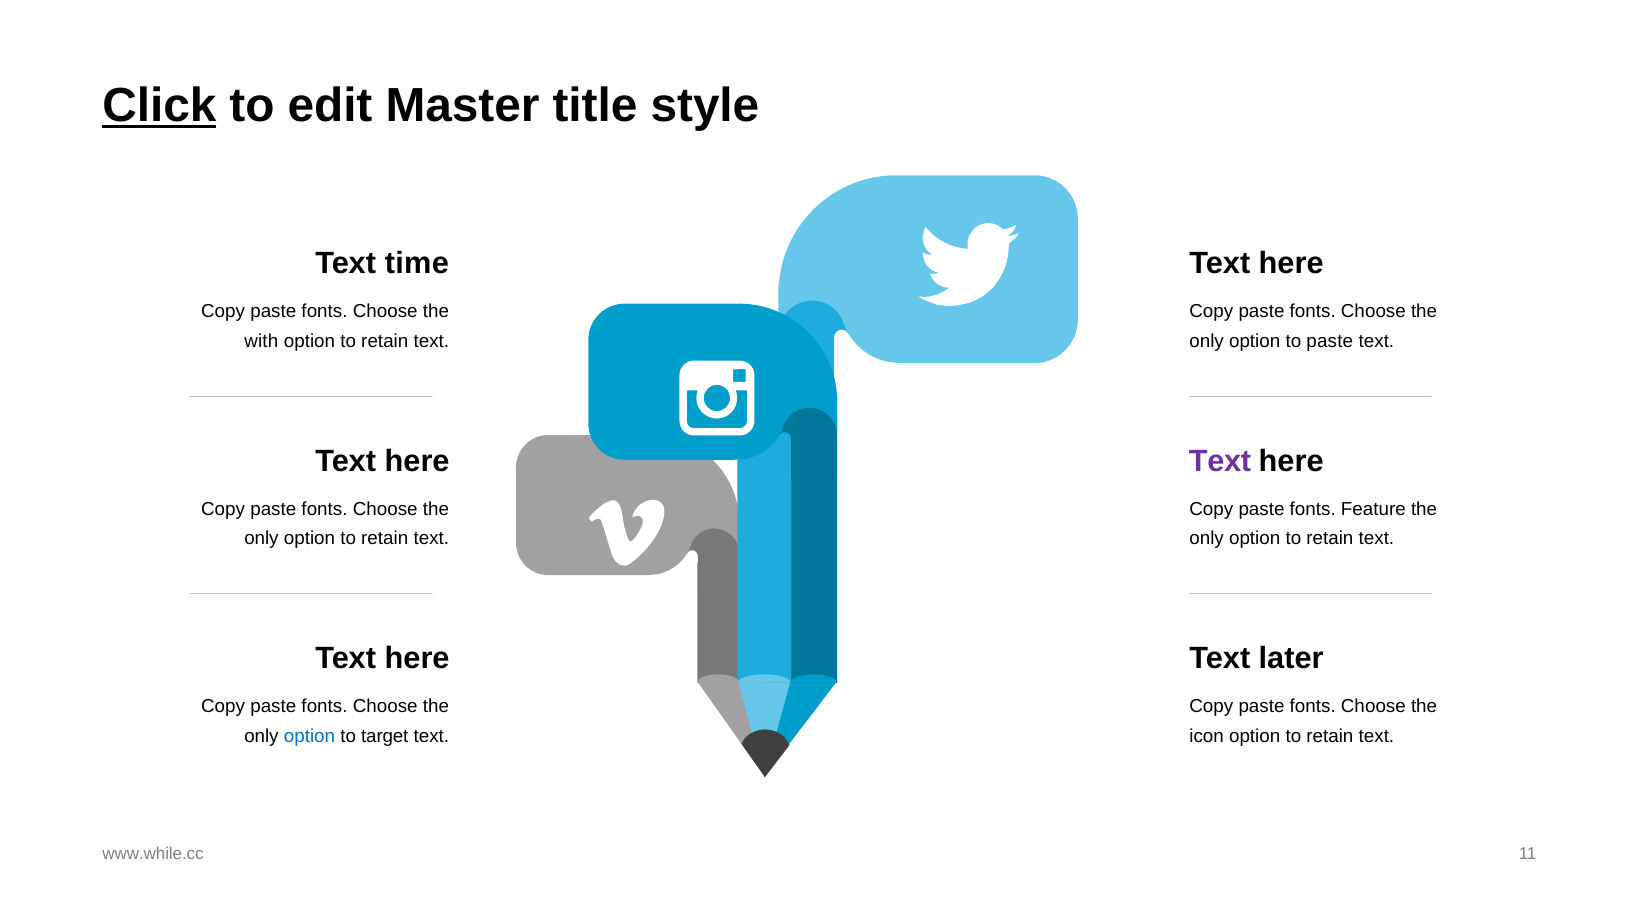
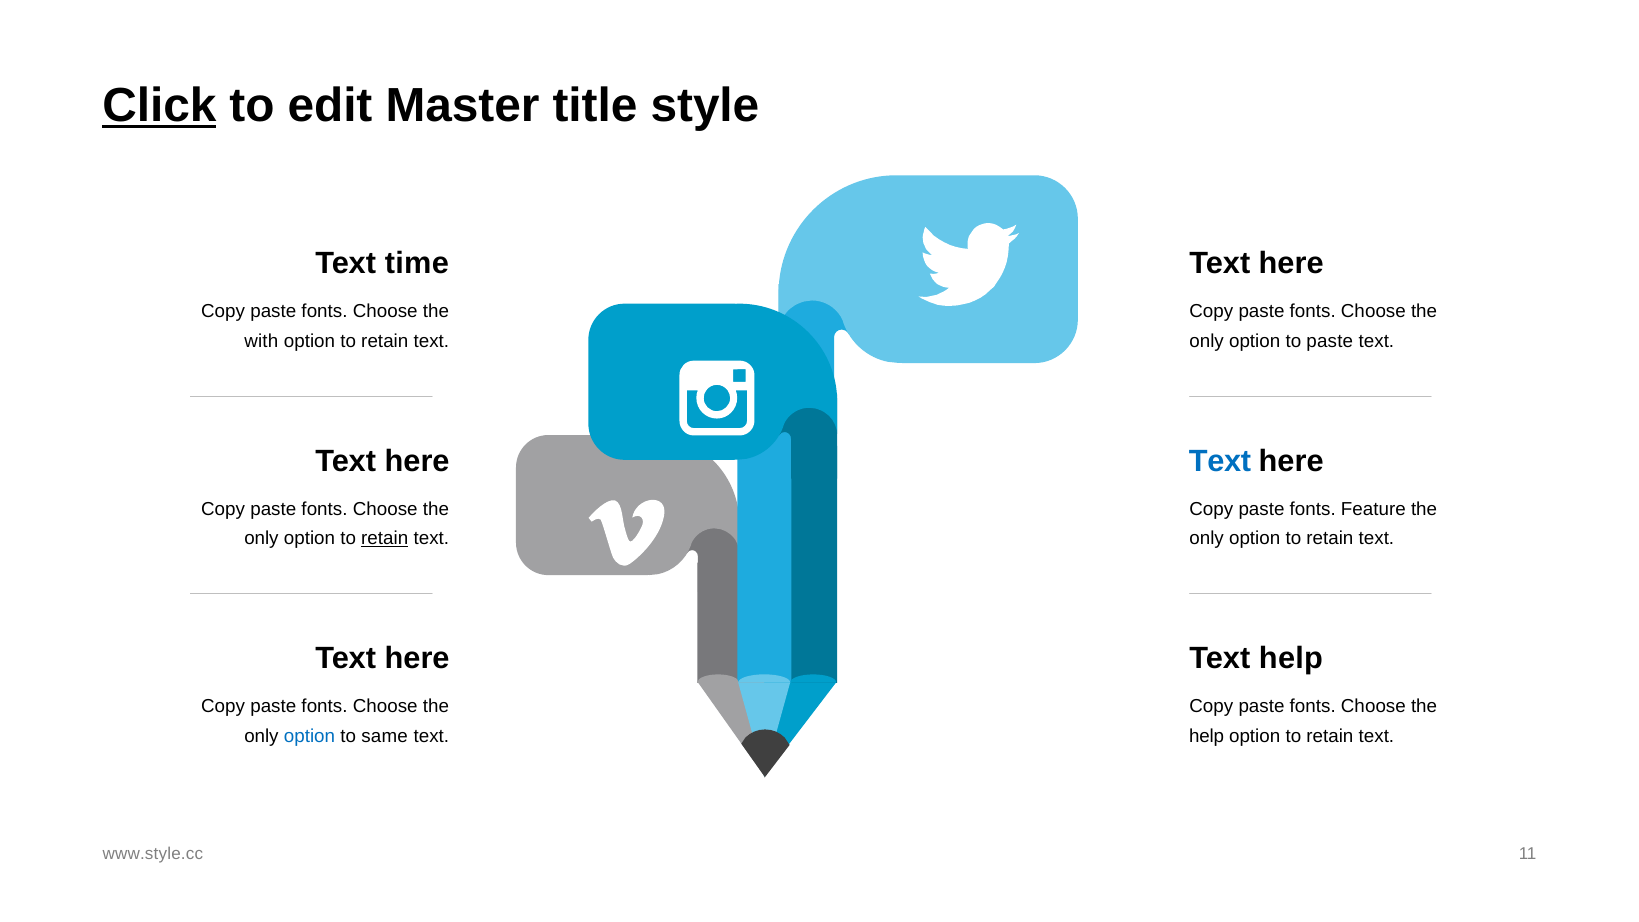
Text colour: purple -> blue (1220, 461)
retain underline: none -> present (385, 539)
Text later: later -> help (1291, 658)
target: target -> same (385, 736)
icon: icon -> help (1207, 736)
www.while.cc: www.while.cc -> www.style.cc (153, 854)
